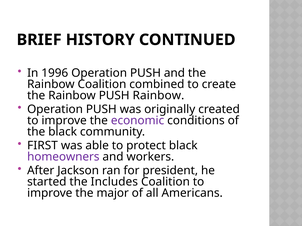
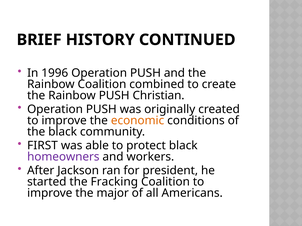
PUSH Rainbow: Rainbow -> Christian (159, 96)
economic colour: purple -> orange (138, 121)
Includes: Includes -> Fracking (114, 182)
